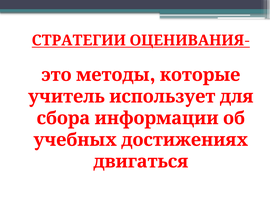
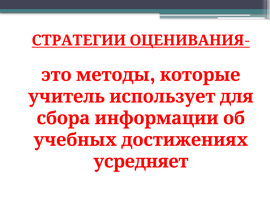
двигаться: двигаться -> усредняет (141, 161)
